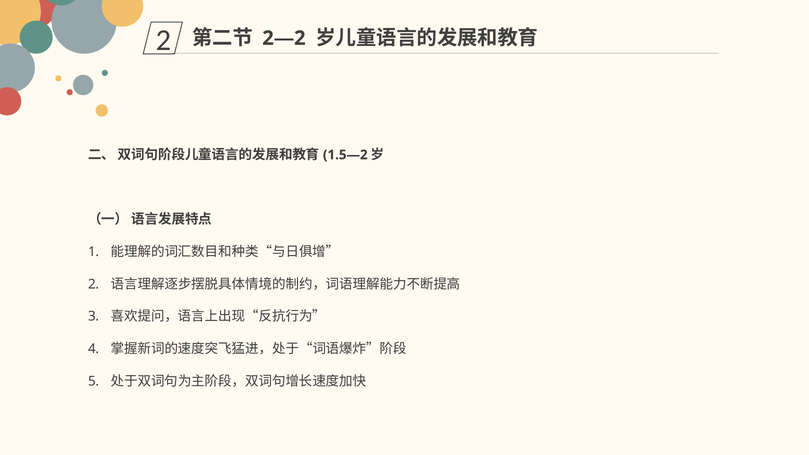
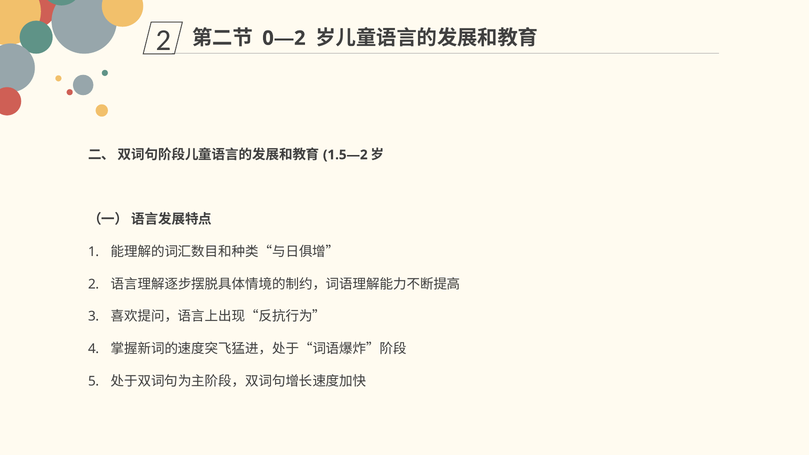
2—2: 2—2 -> 0—2 (284, 38)
